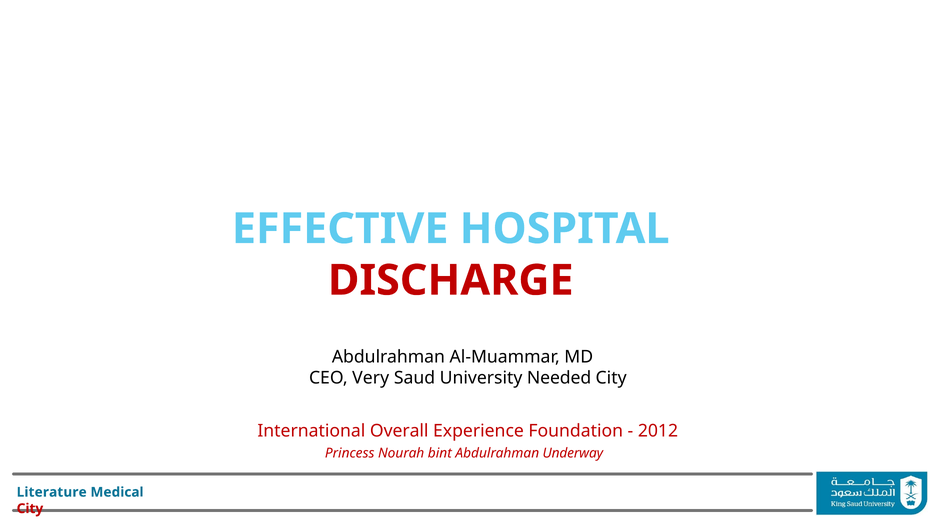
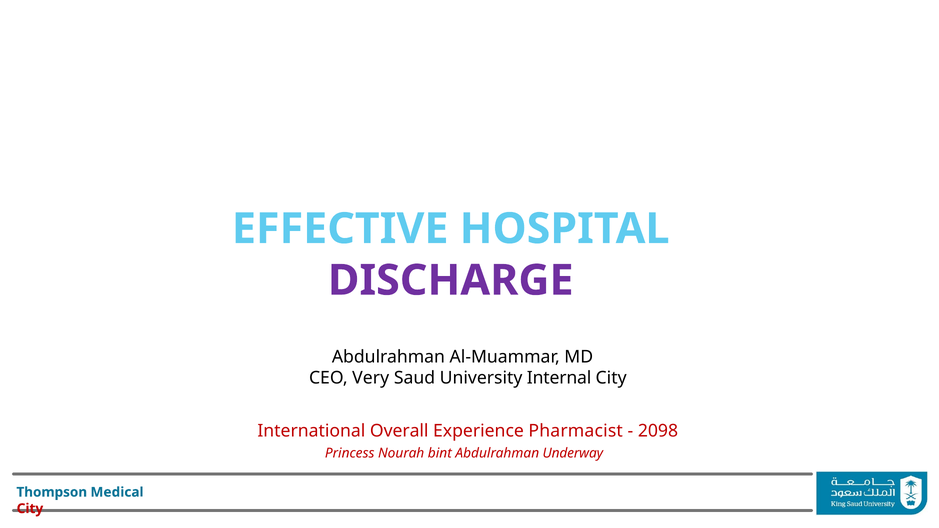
DISCHARGE colour: red -> purple (451, 281)
Needed: Needed -> Internal (559, 378)
Foundation: Foundation -> Pharmacist (576, 431)
2012: 2012 -> 2098 (658, 431)
Literature: Literature -> Thompson (52, 492)
